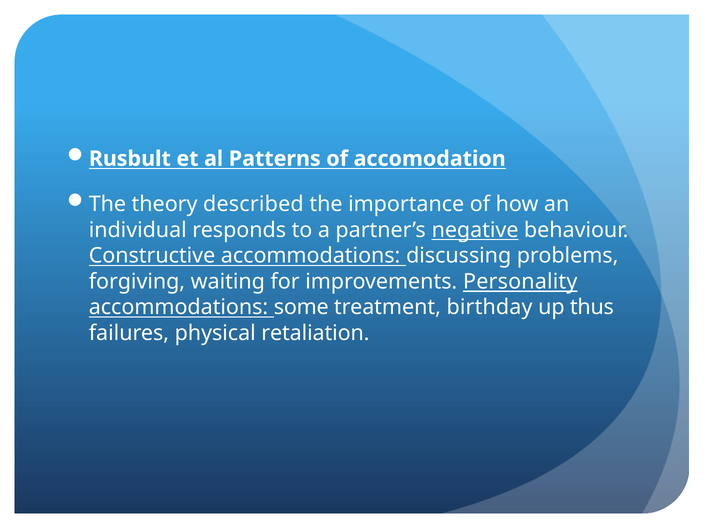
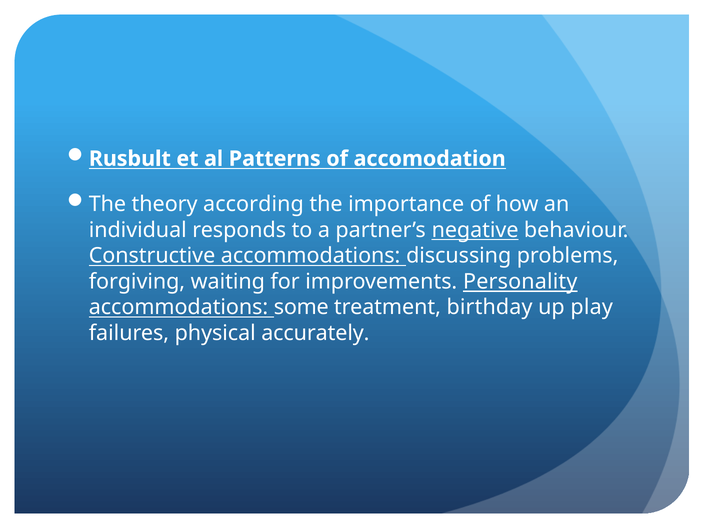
described: described -> according (253, 204)
thus: thus -> play (592, 307)
retaliation: retaliation -> accurately (315, 333)
